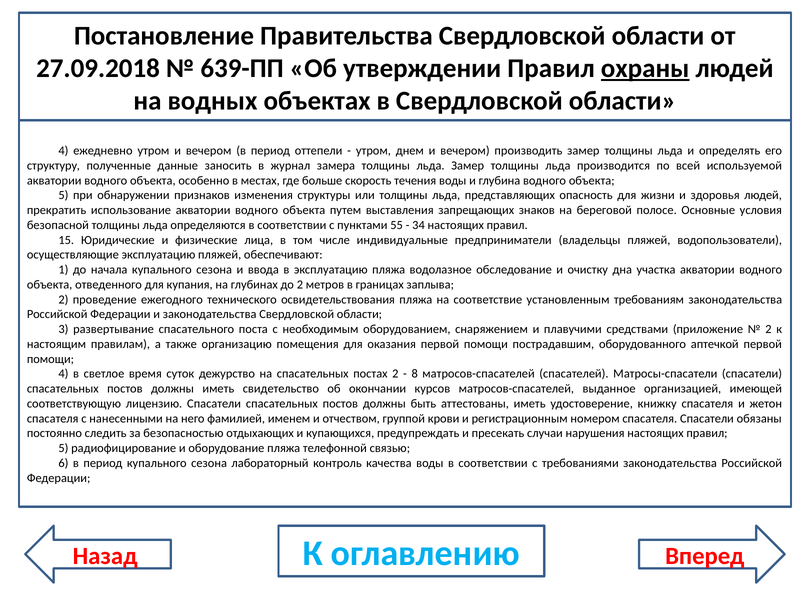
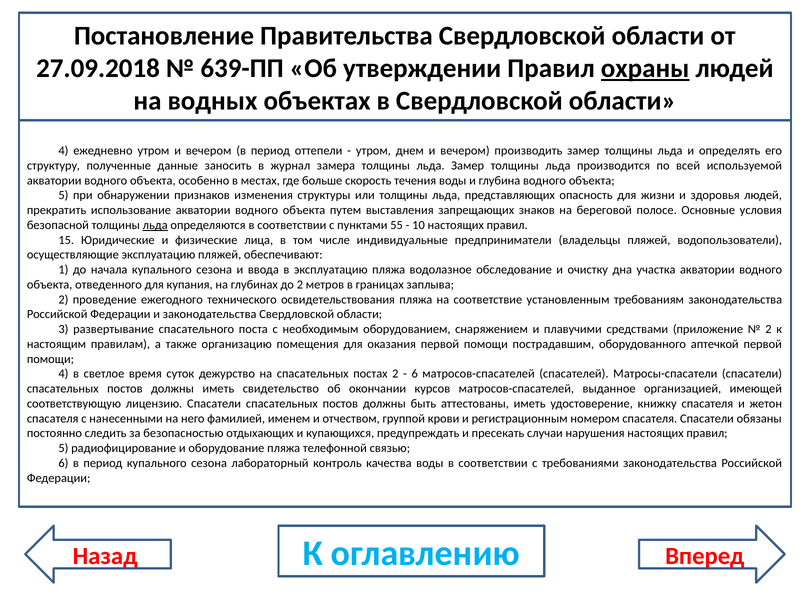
льда underline: none -> present (155, 225)
34: 34 -> 10 (419, 225)
8: 8 -> 6 (415, 374)
